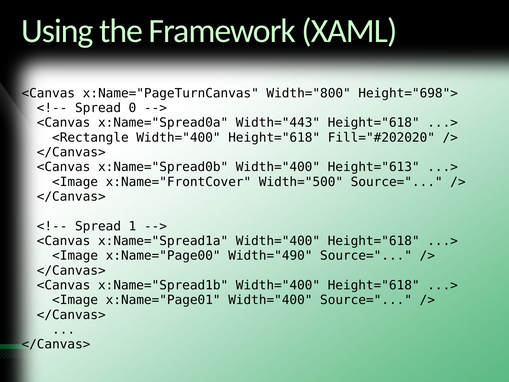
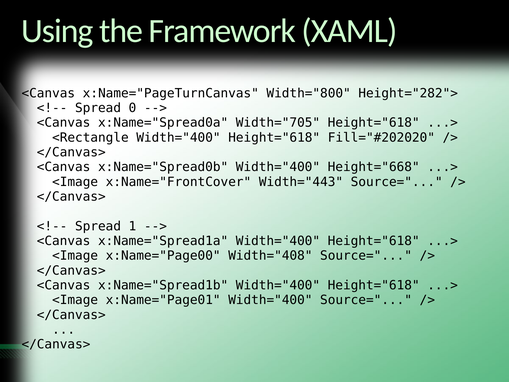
Height="698">: Height="698"> -> Height="282"> (408, 93)
Width="443: Width="443 -> Width="705 (278, 123)
Height="613: Height="613 -> Height="668 (374, 167)
Width="500: Width="500 -> Width="443 (301, 182)
Width="490: Width="490 -> Width="408 (270, 256)
